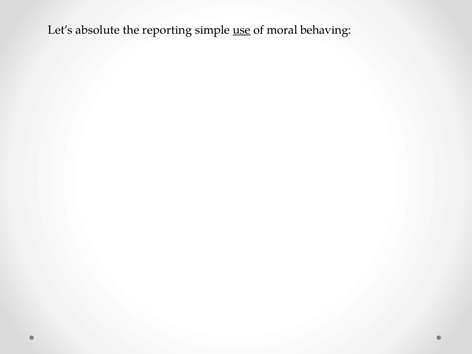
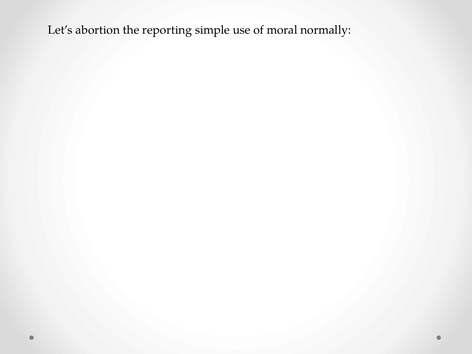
absolute: absolute -> abortion (98, 30)
use underline: present -> none (242, 30)
behaving: behaving -> normally (326, 30)
